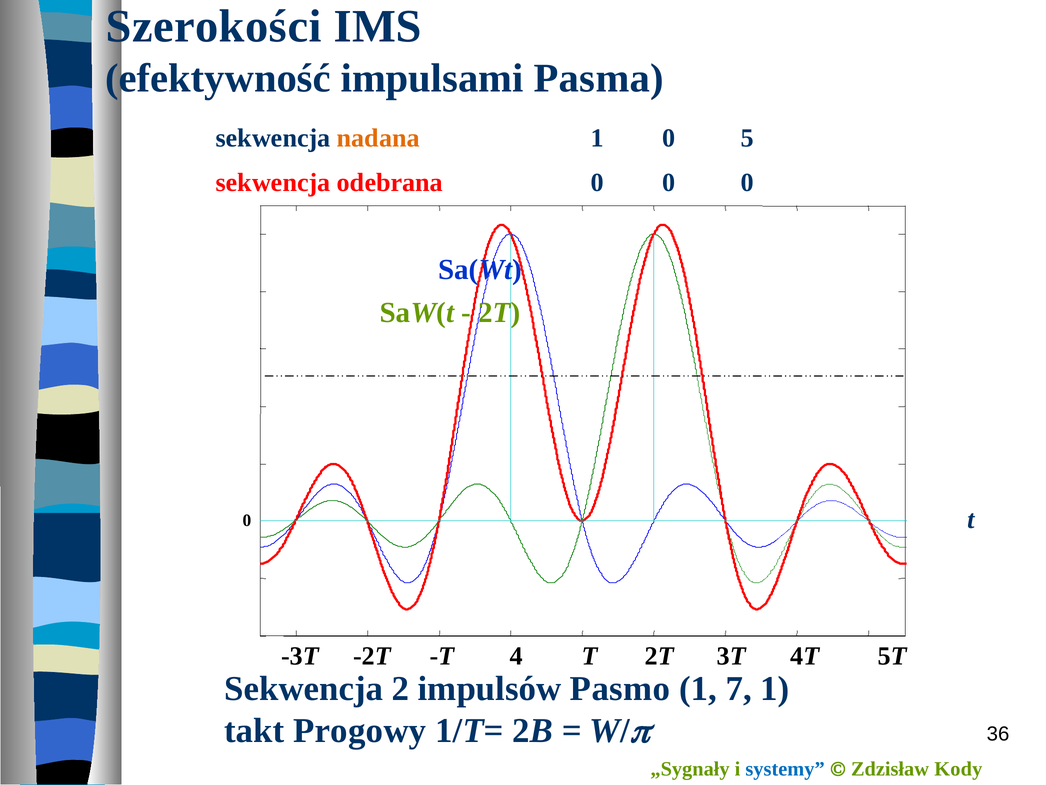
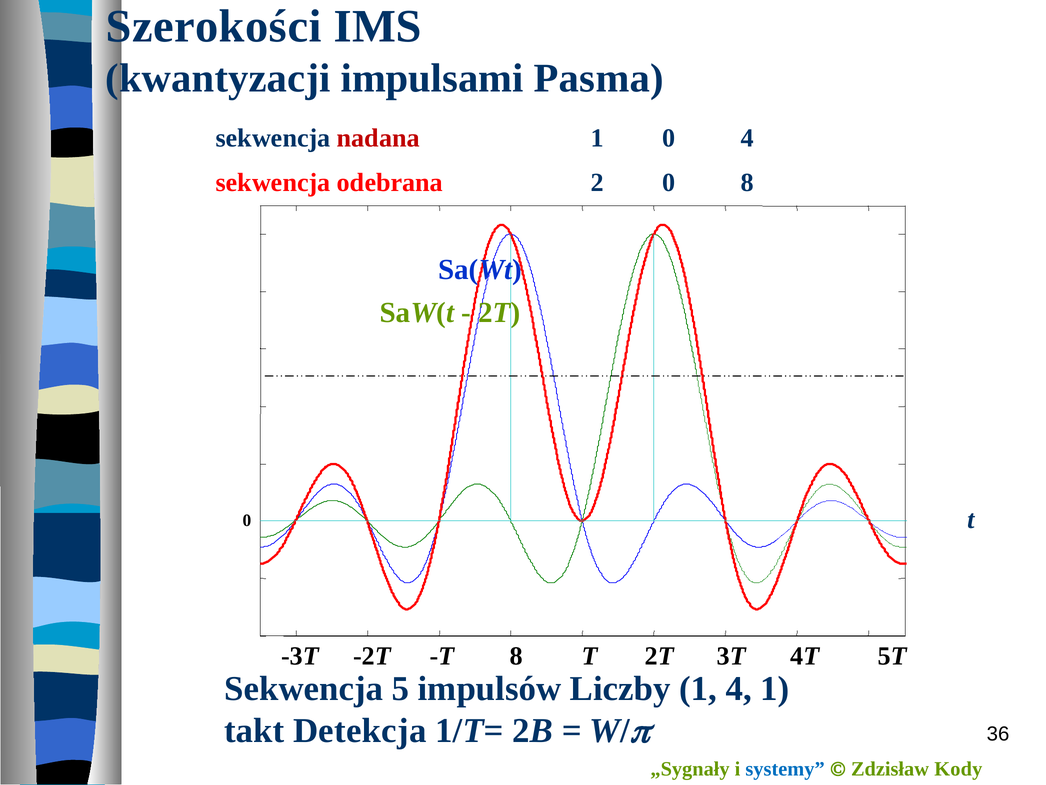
efektywność: efektywność -> kwantyzacji (218, 78)
nadana colour: orange -> red (378, 138)
0 5: 5 -> 4 (747, 138)
odebrana 0: 0 -> 2 (597, 182)
0: 0 -> 8 (747, 182)
T 4: 4 -> 8 (516, 656)
2: 2 -> 5 (400, 688)
Pasmo: Pasmo -> Liczby (620, 688)
1 7: 7 -> 4 (739, 688)
Progowy: Progowy -> Detekcja (360, 730)
